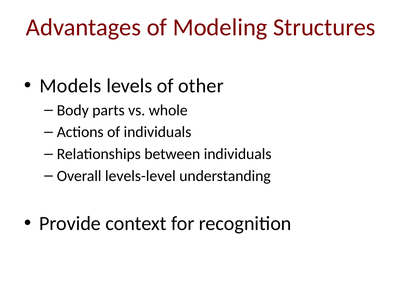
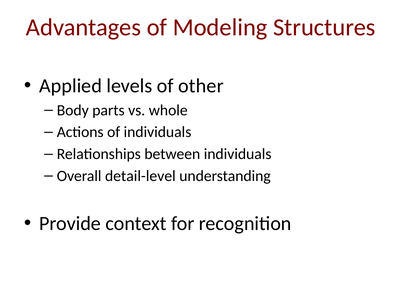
Models: Models -> Applied (71, 86)
levels-level: levels-level -> detail-level (140, 176)
